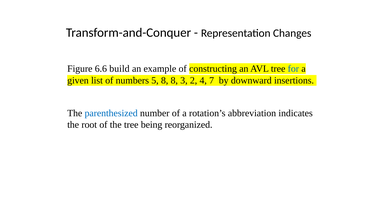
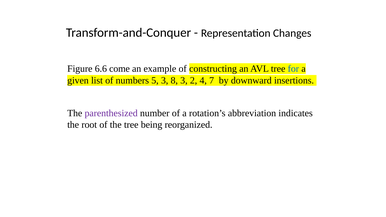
build: build -> come (120, 69)
5 8: 8 -> 3 (165, 80)
parenthesized colour: blue -> purple (111, 113)
